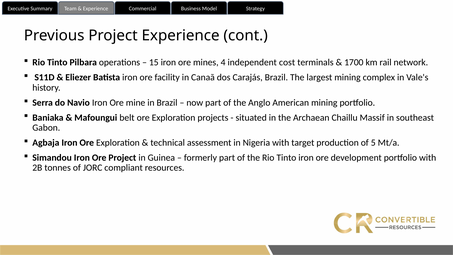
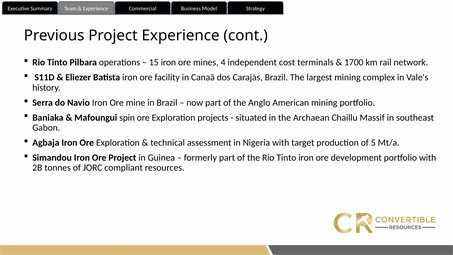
belt: belt -> spin (127, 117)
